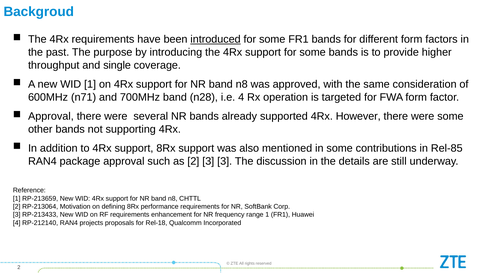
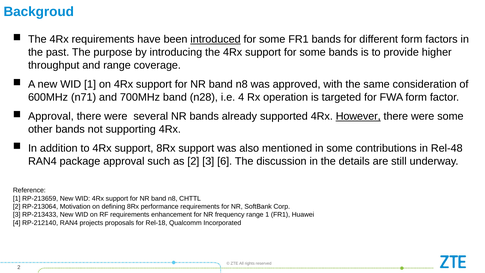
and single: single -> range (117, 65)
However underline: none -> present (358, 116)
Rel-85: Rel-85 -> Rel-48 (447, 148)
3 3: 3 -> 6 (225, 161)
